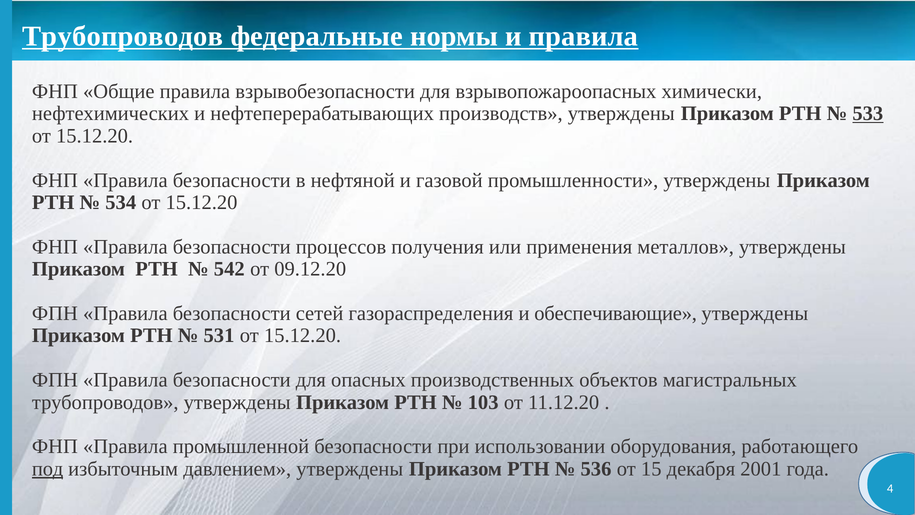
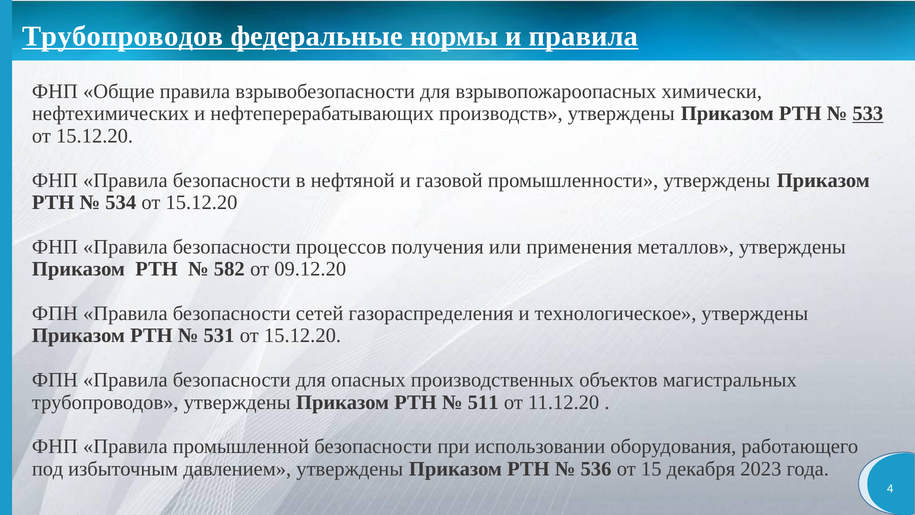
542: 542 -> 582 (229, 269)
обеспечивающие: обеспечивающие -> технологическое (616, 313)
103: 103 -> 511 (483, 402)
под underline: present -> none (48, 469)
2001: 2001 -> 2023 (761, 469)
